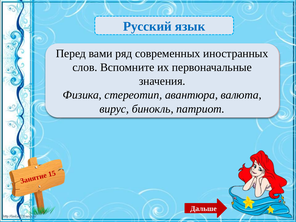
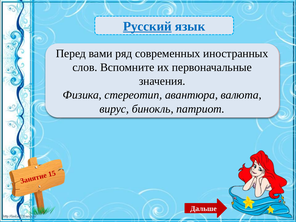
Русский underline: none -> present (147, 26)
